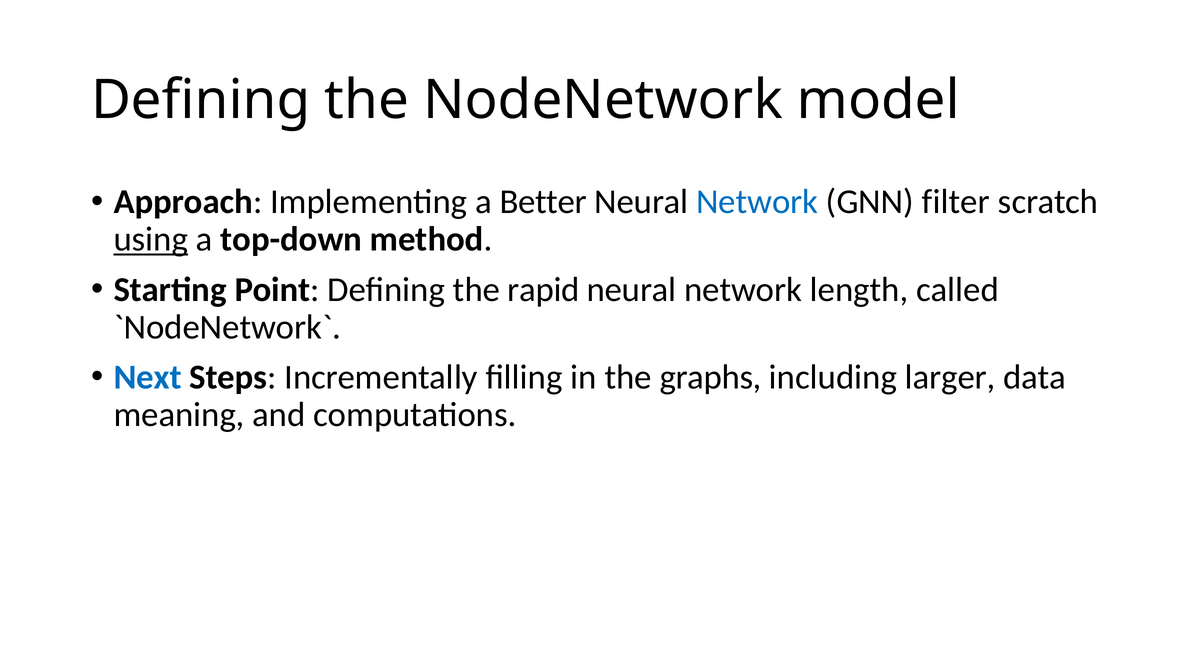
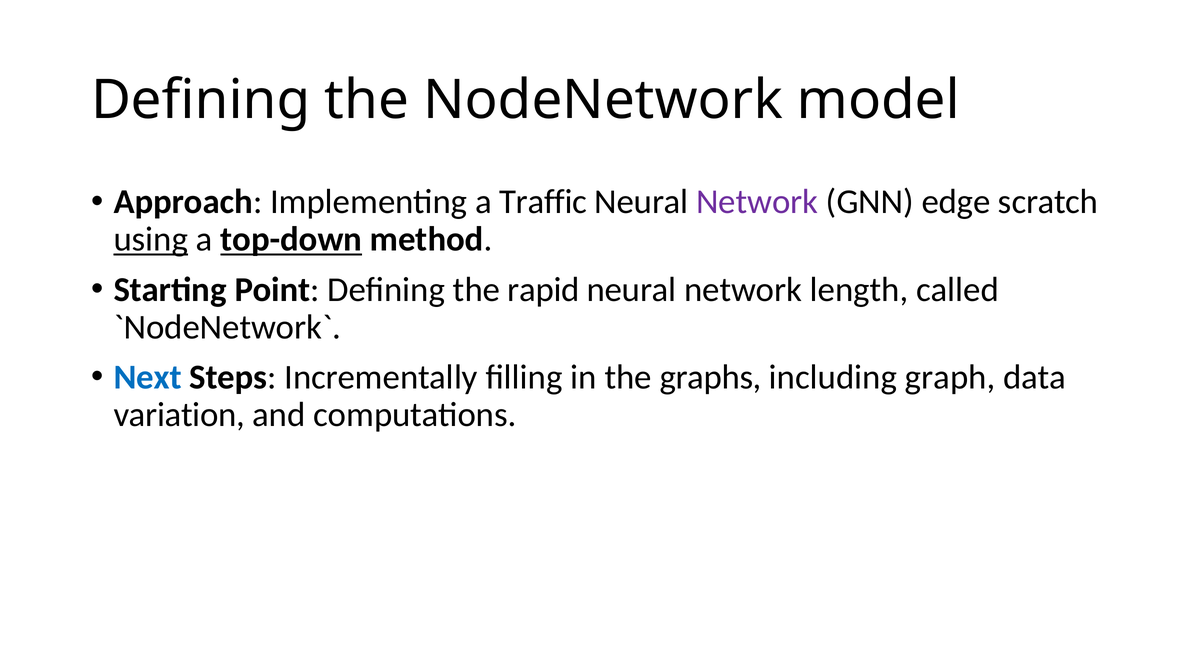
Better: Better -> Traffic (543, 202)
Network colour: blue -> purple (757, 202)
filter: filter -> edge (956, 202)
top-down underline: none -> present (291, 240)
larger: larger -> graph (950, 377)
meaning: meaning -> variation (179, 415)
